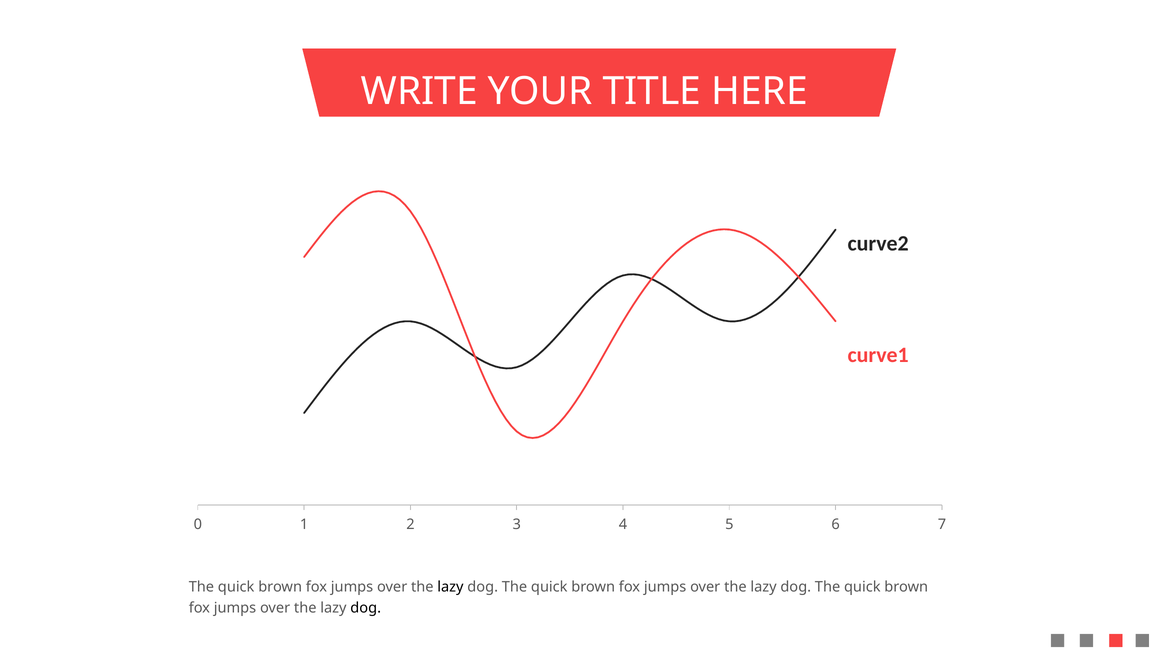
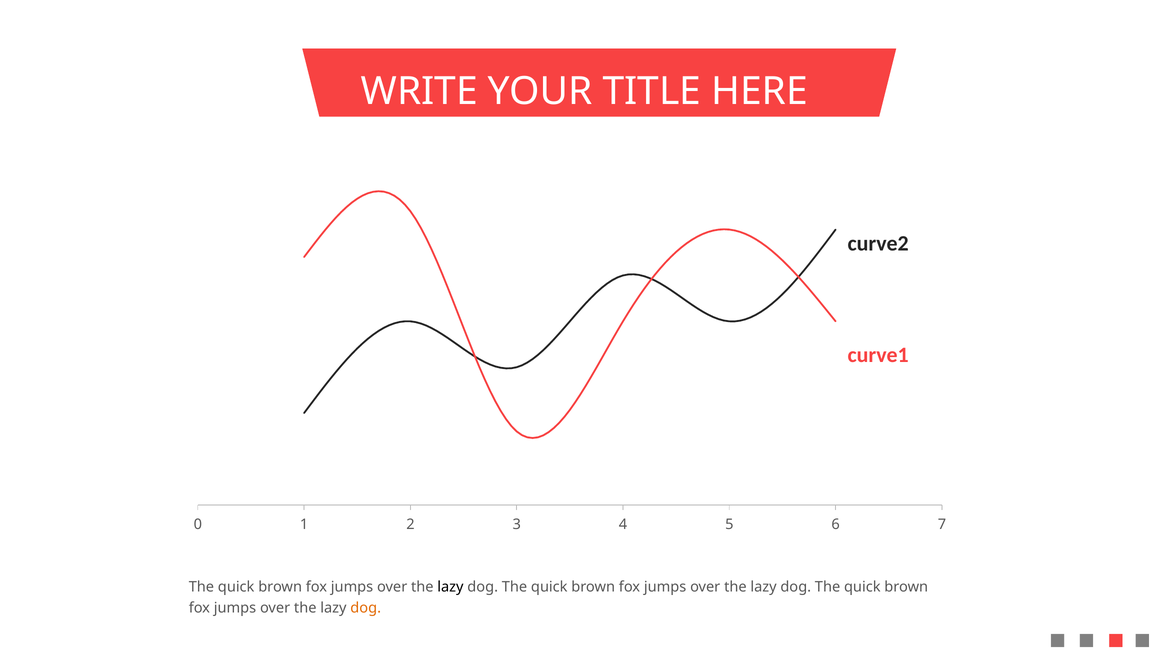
dog colour: black -> orange (366, 608)
